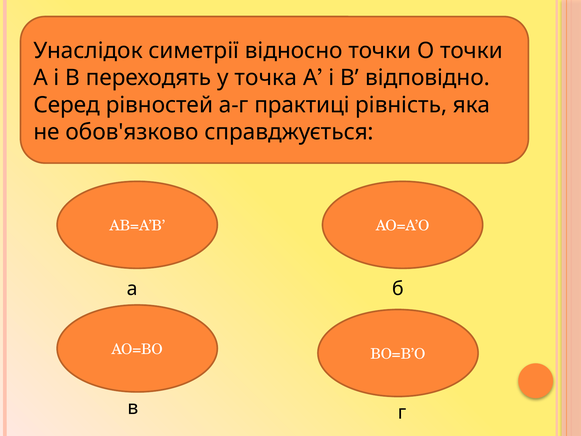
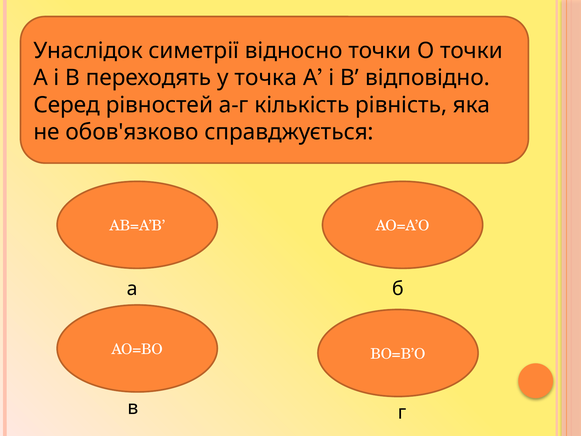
практиці: практиці -> кількість (302, 105)
